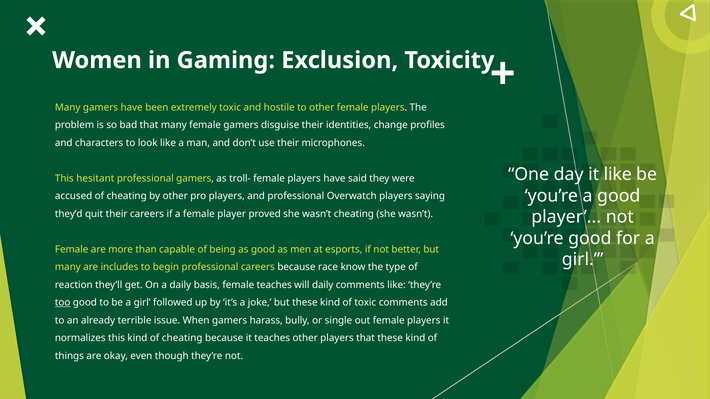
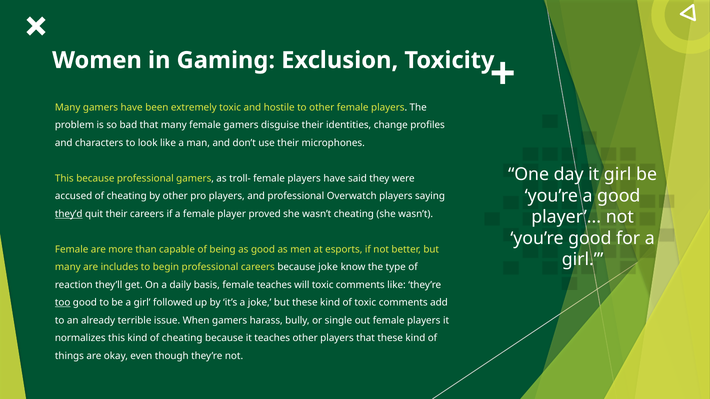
it like: like -> girl (618, 175)
This hesitant: hesitant -> because (95, 178)
they’d underline: none -> present (69, 214)
because race: race -> joke (328, 267)
will daily: daily -> toxic (323, 285)
